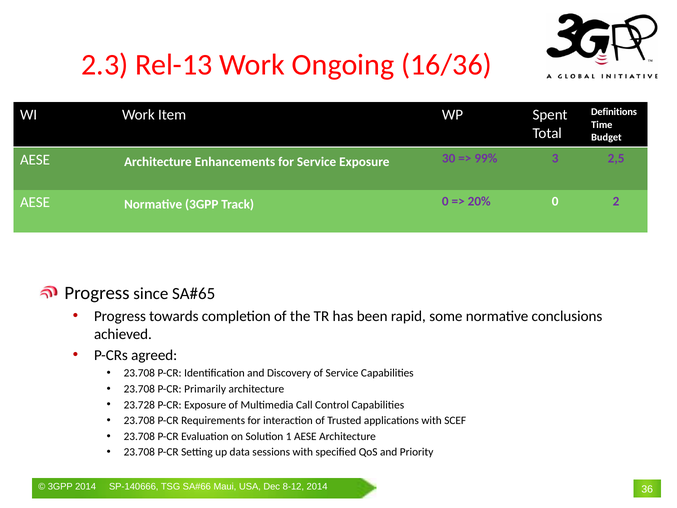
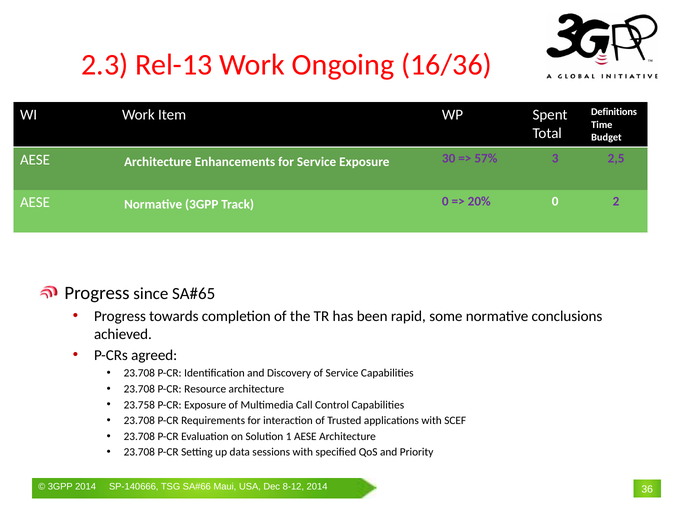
99%: 99% -> 57% (486, 159)
Primarily: Primarily -> Resource (205, 389)
23.728: 23.728 -> 23.758 (139, 405)
